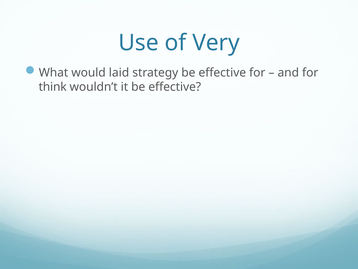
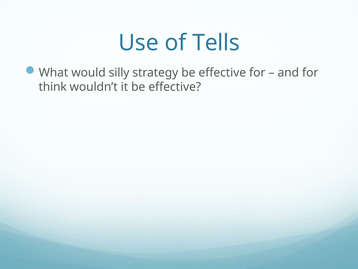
Very: Very -> Tells (216, 43)
laid: laid -> silly (119, 72)
